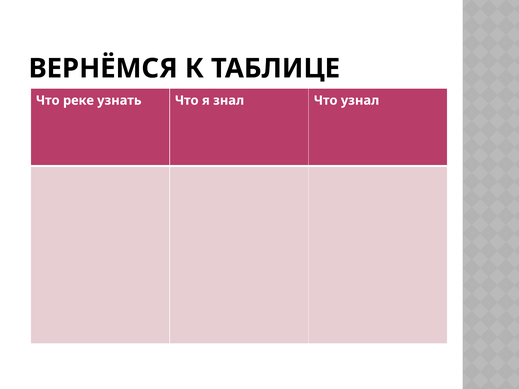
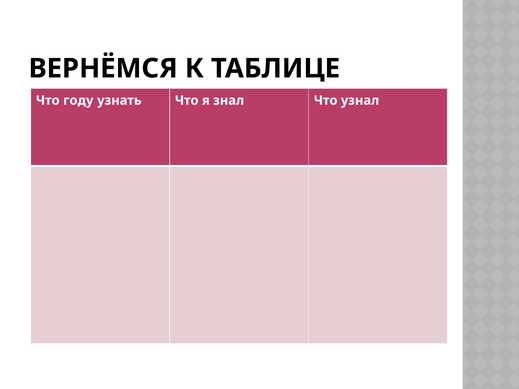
реке: реке -> году (78, 100)
